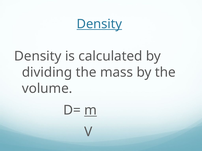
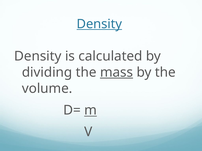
mass underline: none -> present (117, 73)
